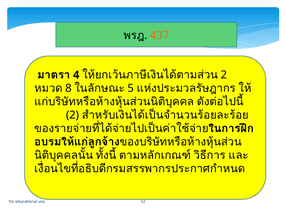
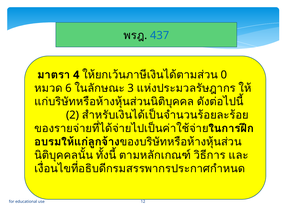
437 colour: orange -> blue (160, 35)
2: 2 -> 0 (224, 75)
8: 8 -> 6 (69, 88)
5: 5 -> 3 (131, 88)
